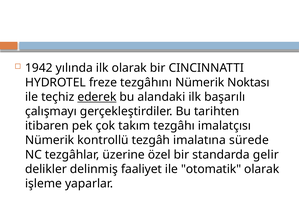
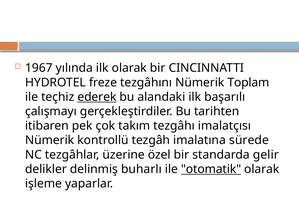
1942: 1942 -> 1967 (39, 68)
Noktası: Noktası -> Toplam (248, 83)
faaliyet: faaliyet -> buharlı (141, 169)
otomatik underline: none -> present (211, 169)
